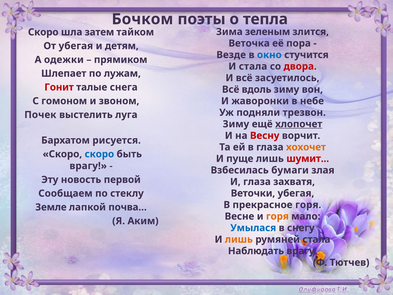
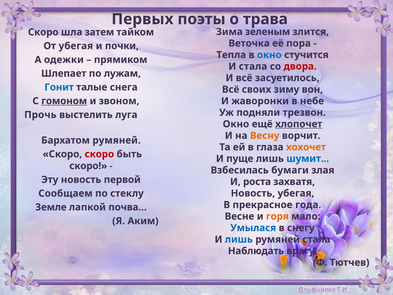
Бочком: Бочком -> Первых (142, 19)
тепла: тепла -> трава (265, 19)
детям: детям -> почки (122, 46)
Везде: Везде -> Тепла (231, 55)
Гонит colour: red -> blue (59, 87)
вдоль: вдоль -> своих (257, 89)
гомоном underline: none -> present (64, 101)
Почек: Почек -> Прочь (40, 115)
Зиму: Зиму -> Окно (236, 124)
Весну colour: red -> orange (265, 135)
Бархатом рисуется: рисуется -> румяней (117, 140)
скоро colour: blue -> red (99, 154)
шумит colour: red -> blue (308, 159)
врагу: врагу -> скоро (88, 166)
И глаза: глаза -> роста (257, 182)
Веточки: Веточки -> Новость (253, 193)
прекрасное горя: горя -> года (308, 205)
лишь colour: orange -> blue (239, 239)
